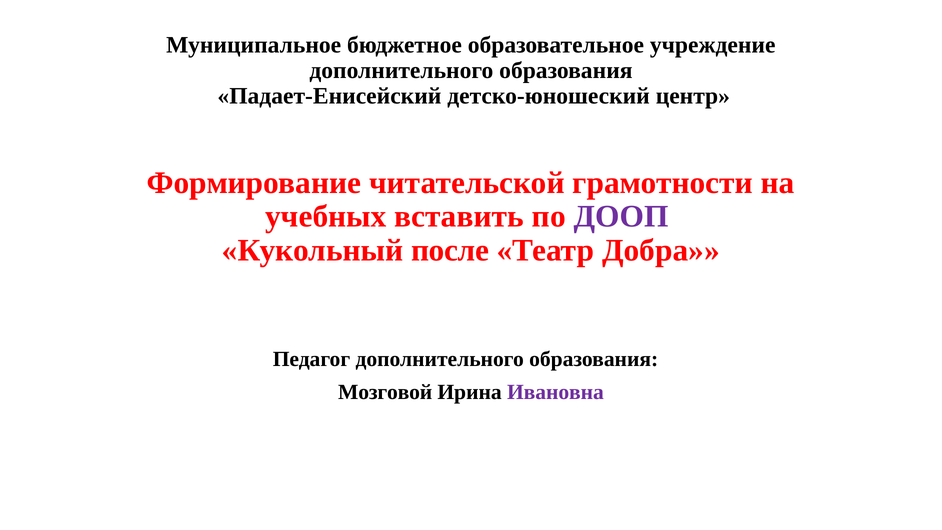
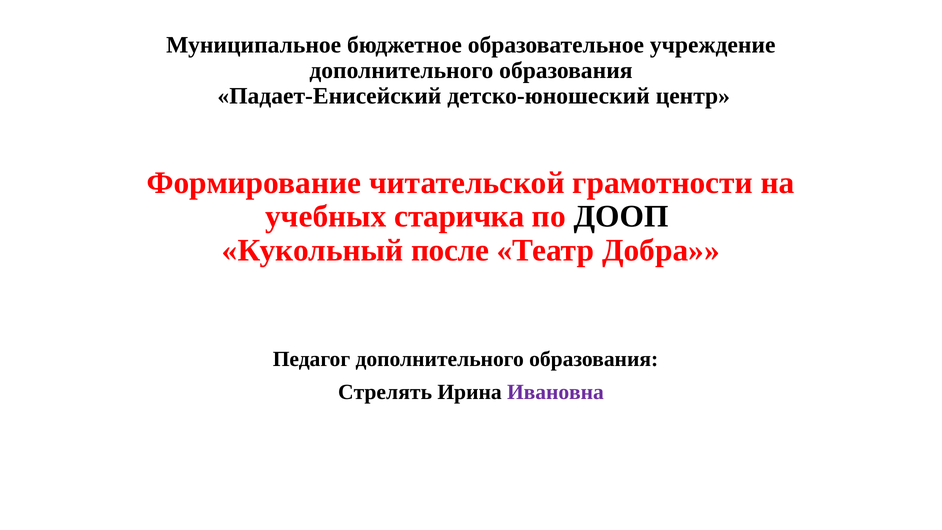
вставить: вставить -> старичка (459, 217)
ДООП colour: purple -> black (621, 217)
Мозговой: Мозговой -> Стрелять (385, 392)
